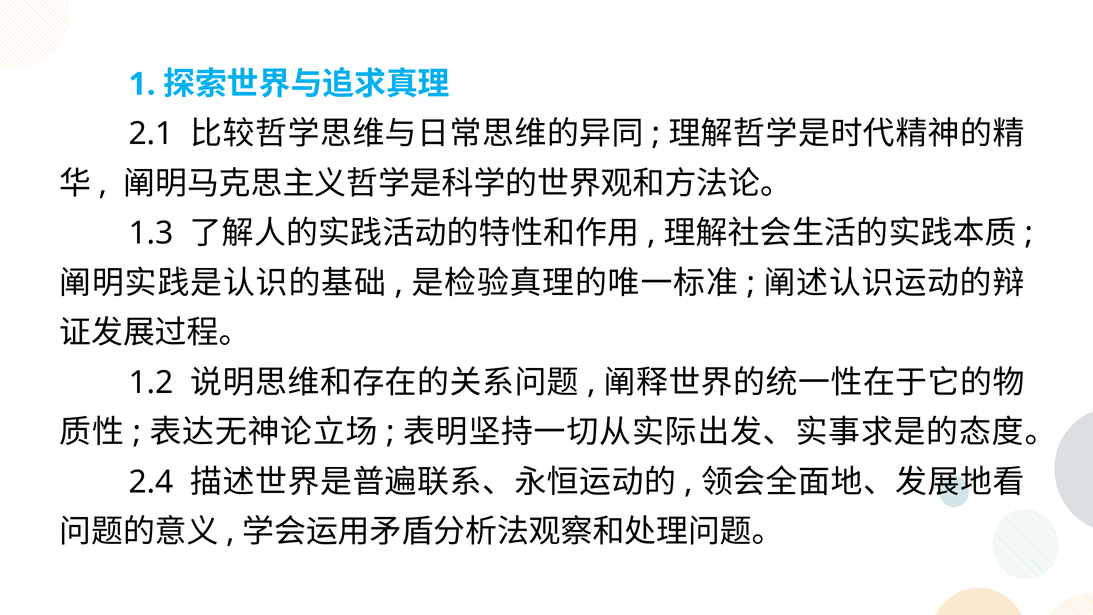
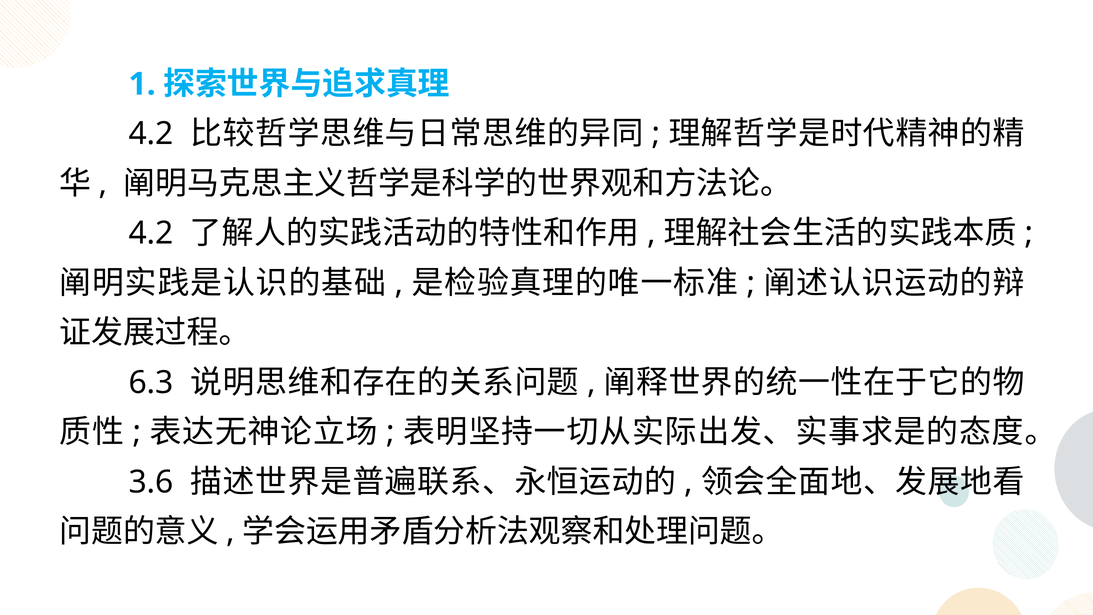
2.1: 2.1 -> 4.2 (151, 134)
1.3: 1.3 -> 4.2 (151, 233)
1.2: 1.2 -> 6.3 (151, 383)
2.4: 2.4 -> 3.6 (151, 482)
